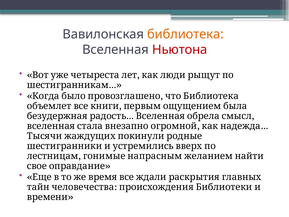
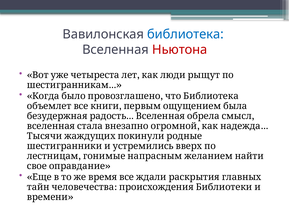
библиотека colour: orange -> blue (185, 34)
